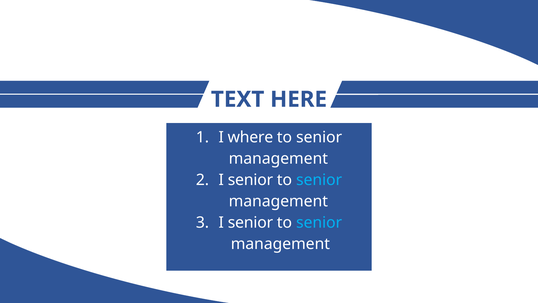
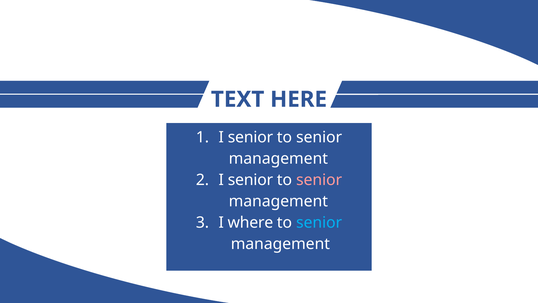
where: where -> senior (250, 137)
senior colour: light blue -> pink (319, 180)
senior: senior -> where (250, 223)
